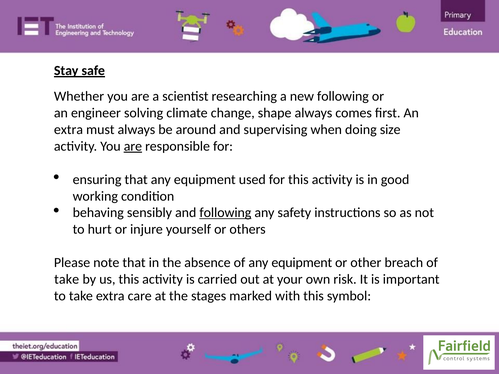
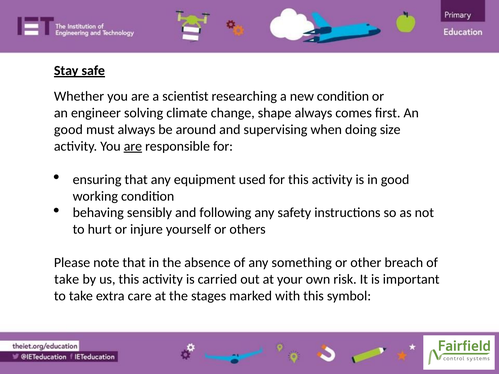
new following: following -> condition (343, 96)
extra: extra -> good (68, 130)
following underline: present -> none (225, 213)
of any equipment: equipment -> something (302, 263)
